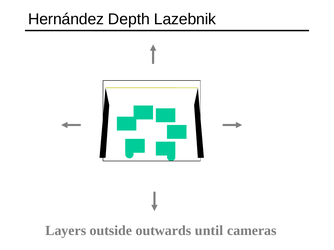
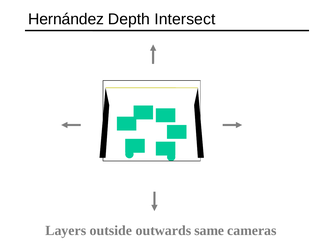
Lazebnik: Lazebnik -> Intersect (185, 19)
until: until -> same (209, 231)
